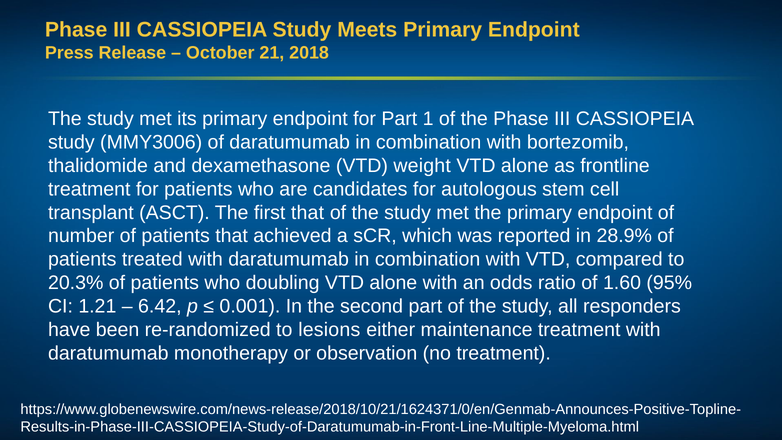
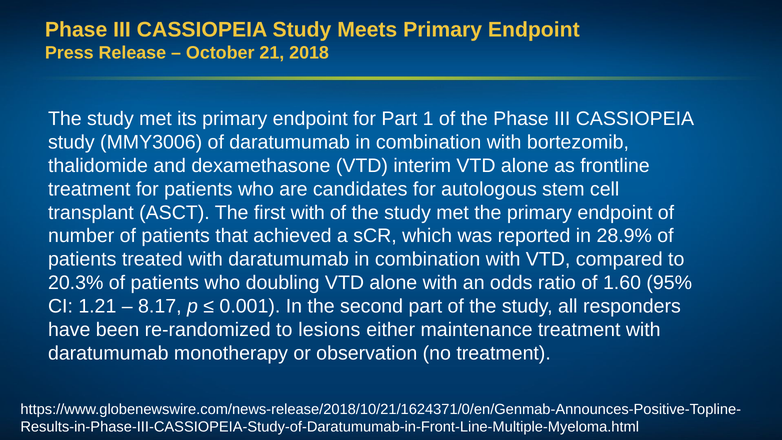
weight: weight -> interim (422, 166)
first that: that -> with (308, 213)
6.42: 6.42 -> 8.17 (160, 306)
